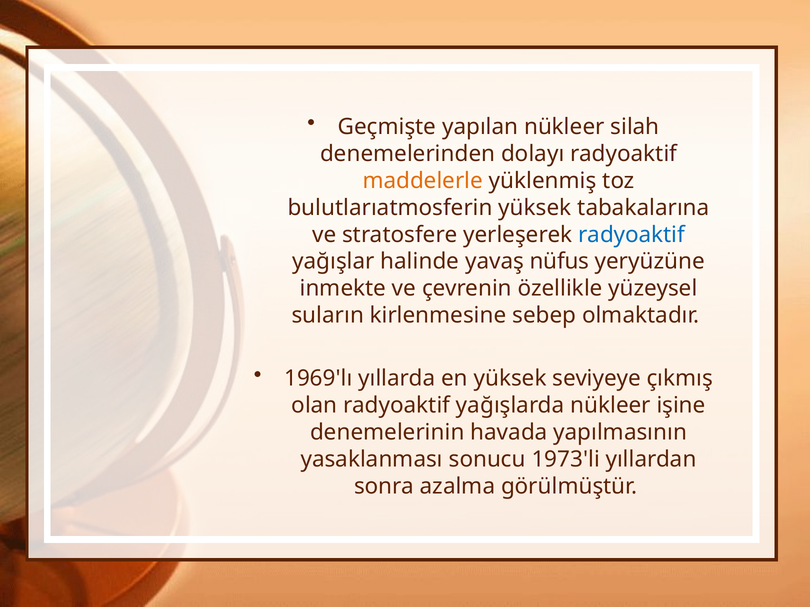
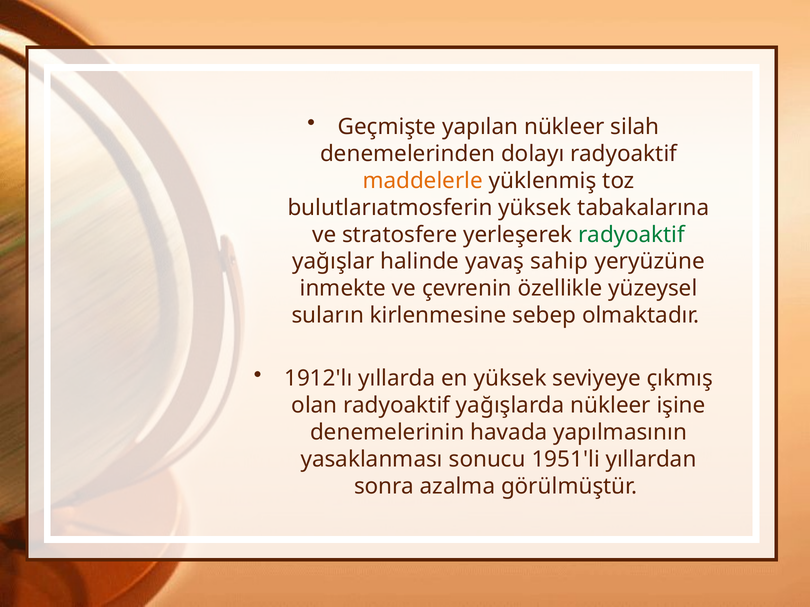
radyoaktif colour: blue -> green (632, 235)
nüfus: nüfus -> sahip (559, 262)
1969'lı: 1969'lı -> 1912'lı (318, 379)
1973'li: 1973'li -> 1951'li (566, 460)
